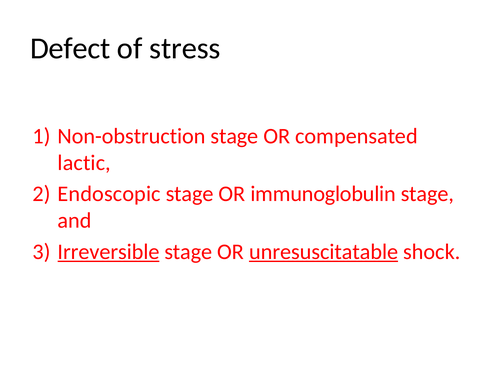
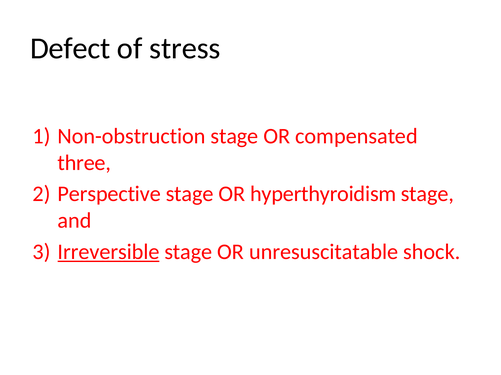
lactic: lactic -> three (84, 163)
Endoscopic: Endoscopic -> Perspective (109, 194)
immunoglobulin: immunoglobulin -> hyperthyroidism (323, 194)
unresuscitatable underline: present -> none (324, 252)
